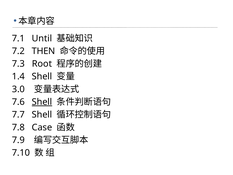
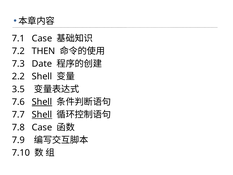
7.1 Until: Until -> Case (42, 38)
Root: Root -> Date (42, 64)
1.4: 1.4 -> 2.2 (18, 76)
3.0: 3.0 -> 3.5 (18, 89)
Shell underline: none -> present (42, 114)
